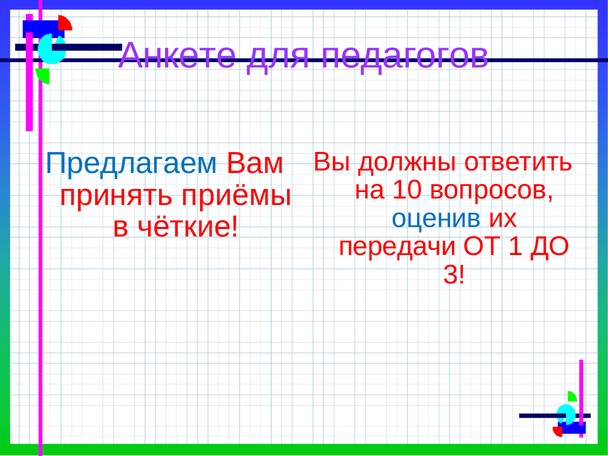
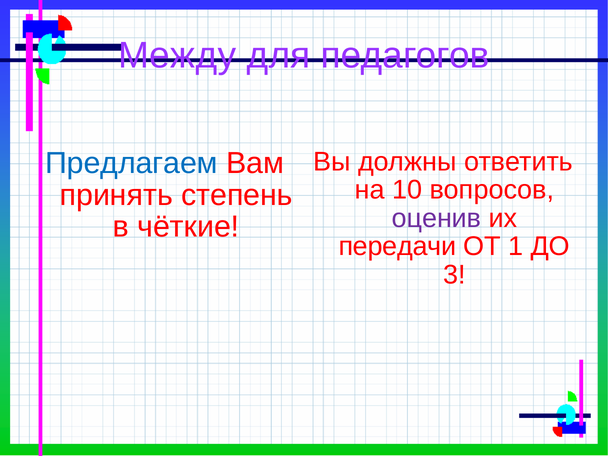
Анкете: Анкете -> Между (177, 56)
приёмы: приёмы -> степень (237, 195)
оценив colour: blue -> purple (437, 218)
